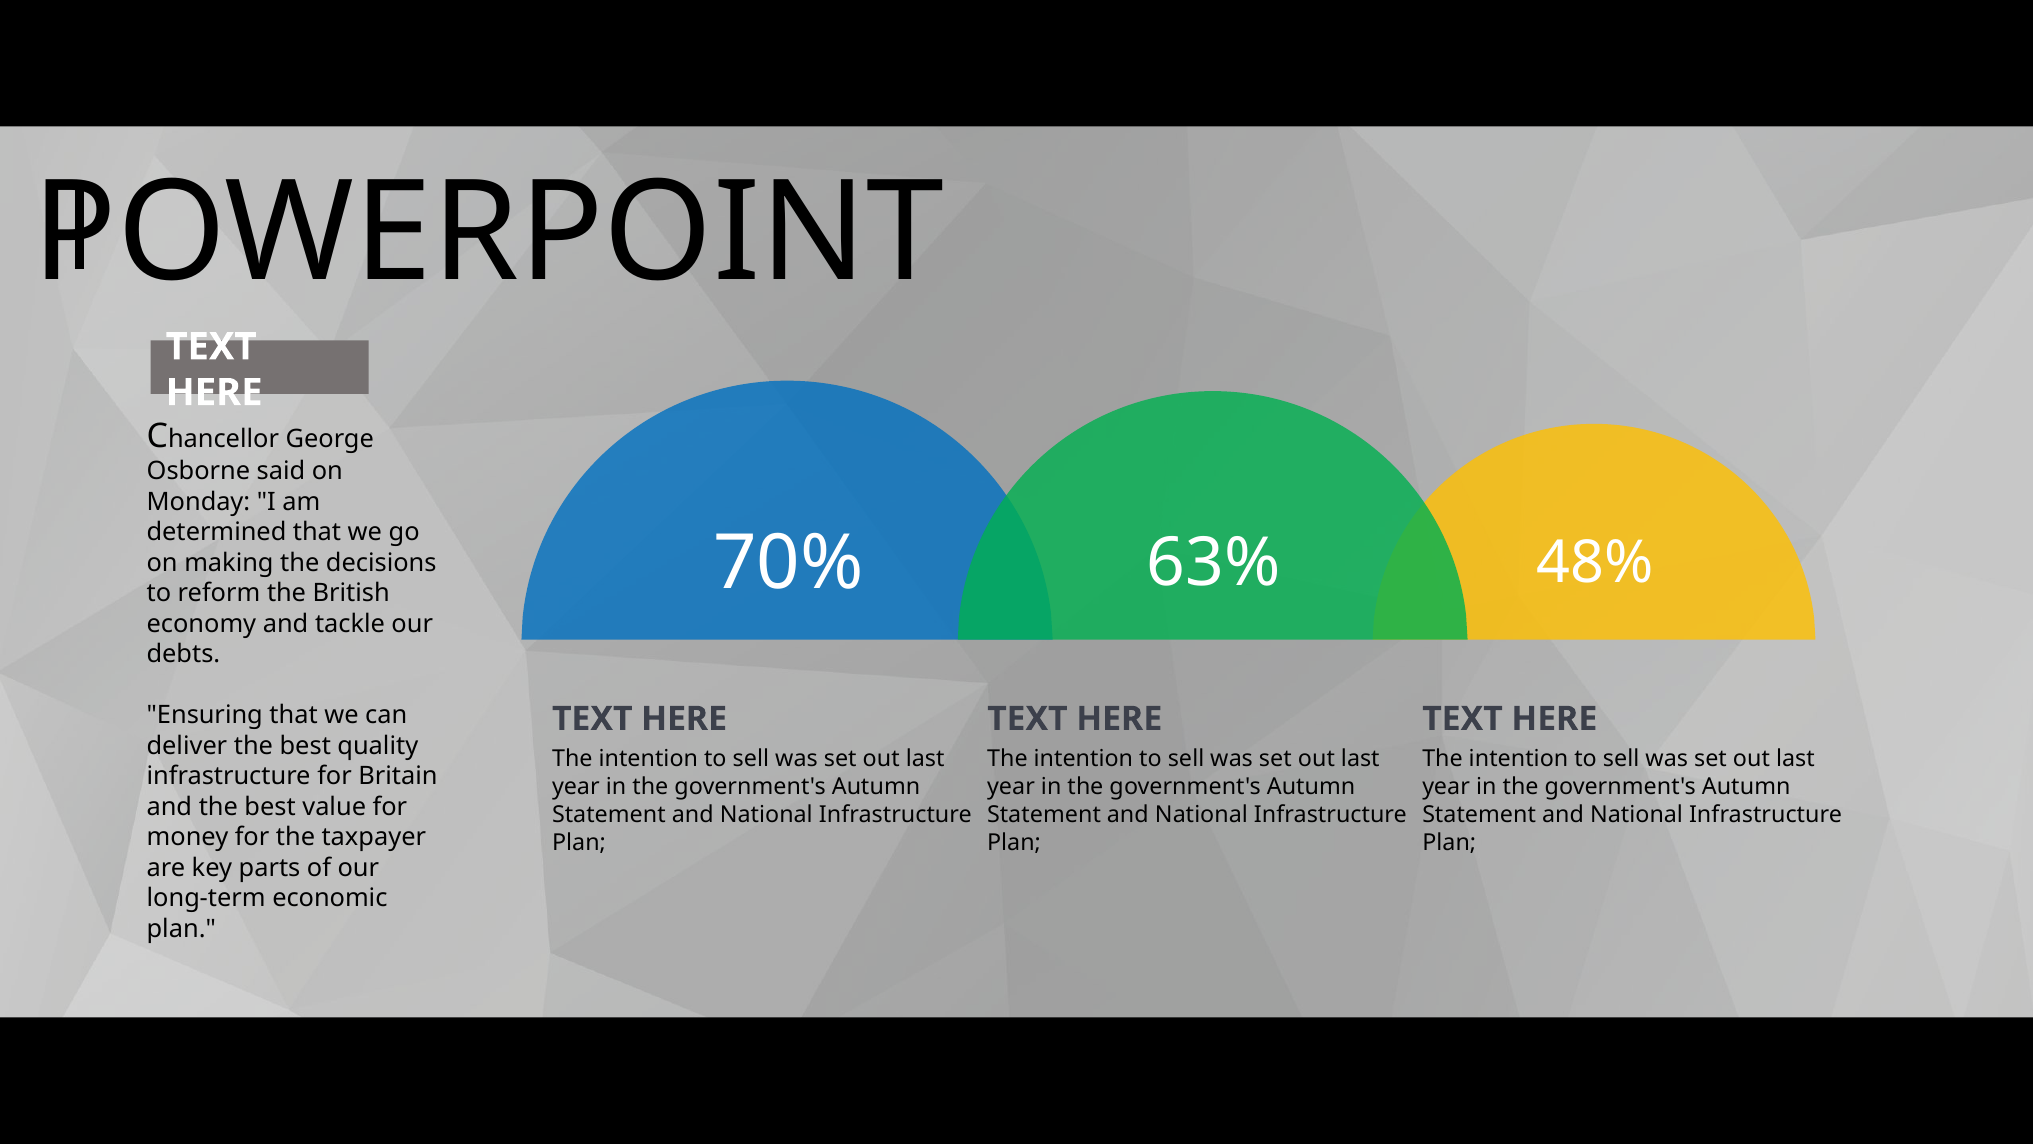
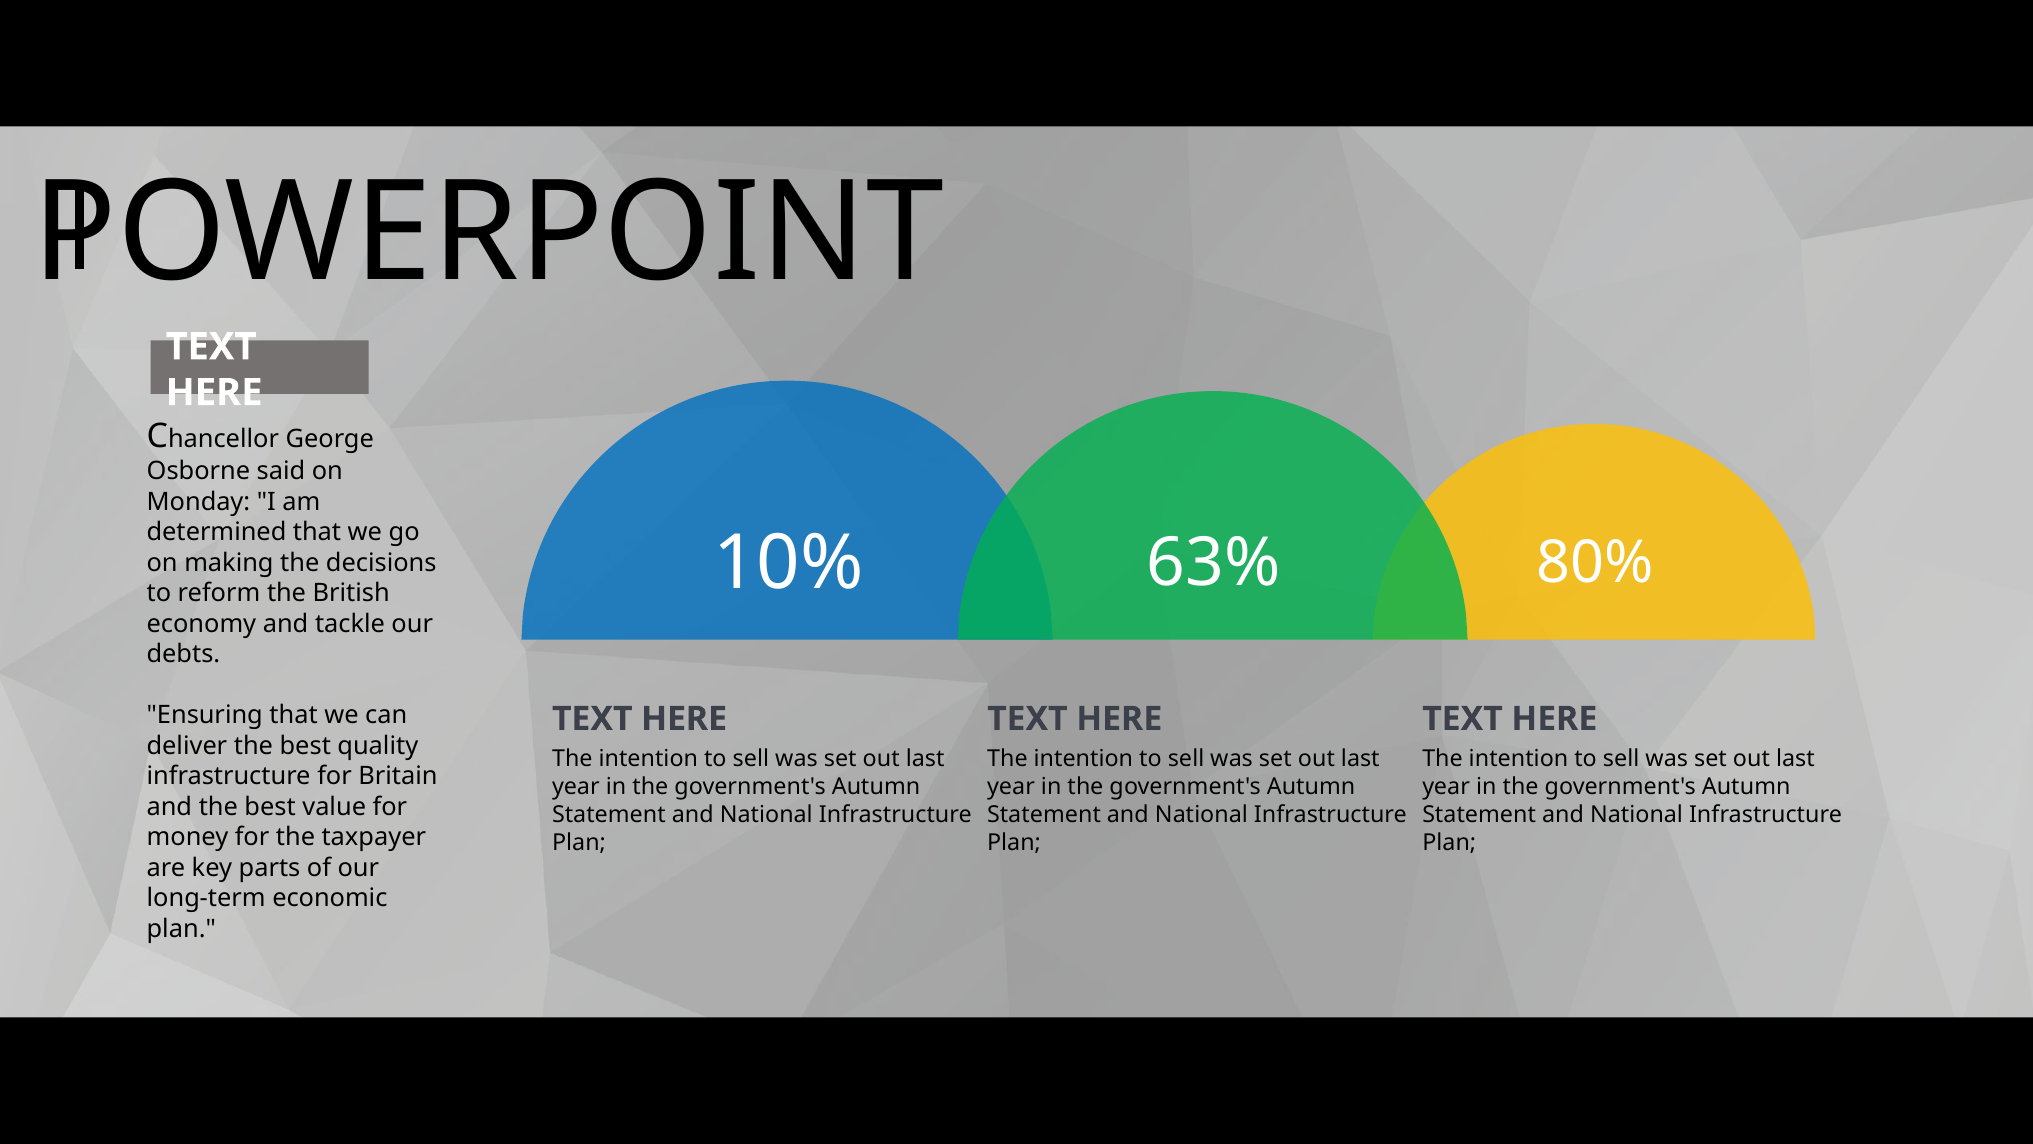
70%: 70% -> 10% (788, 563)
48%: 48% -> 80% (1595, 563)
